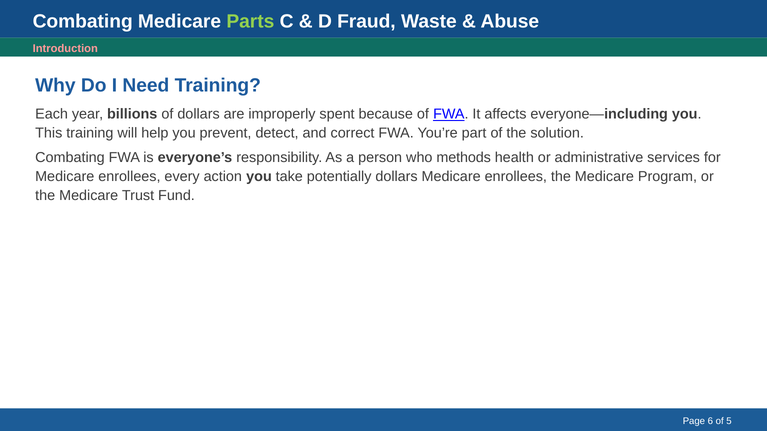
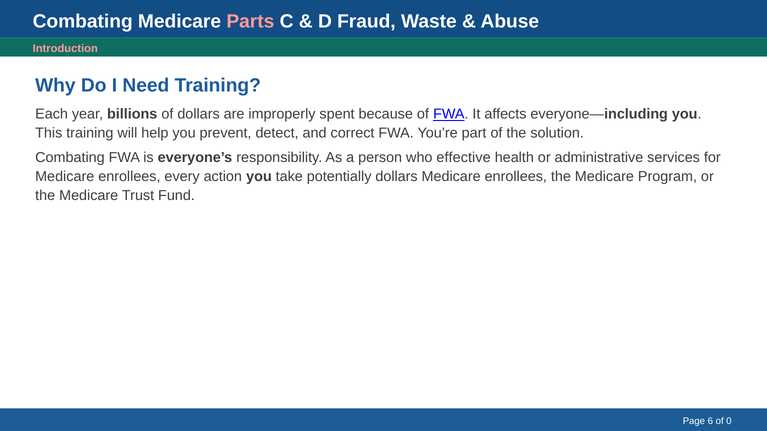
Parts colour: light green -> pink (250, 21)
methods: methods -> effective (464, 158)
5: 5 -> 0 (729, 421)
